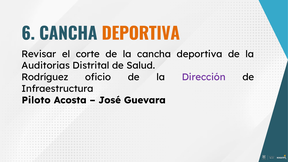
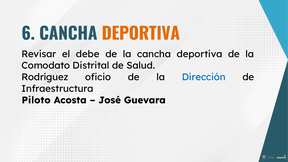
corte: corte -> debe (88, 54)
Auditorias: Auditorias -> Comodato (46, 66)
Dirección colour: purple -> blue (204, 77)
